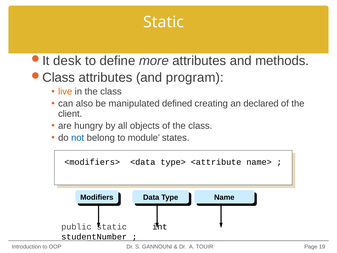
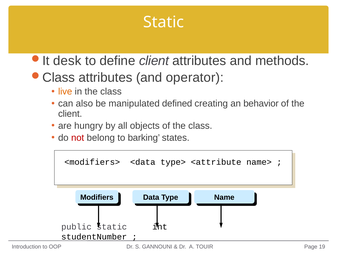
define more: more -> client (154, 61)
program: program -> operator (195, 78)
declared: declared -> behavior (261, 104)
not colour: blue -> red (78, 138)
module: module -> barking (144, 138)
